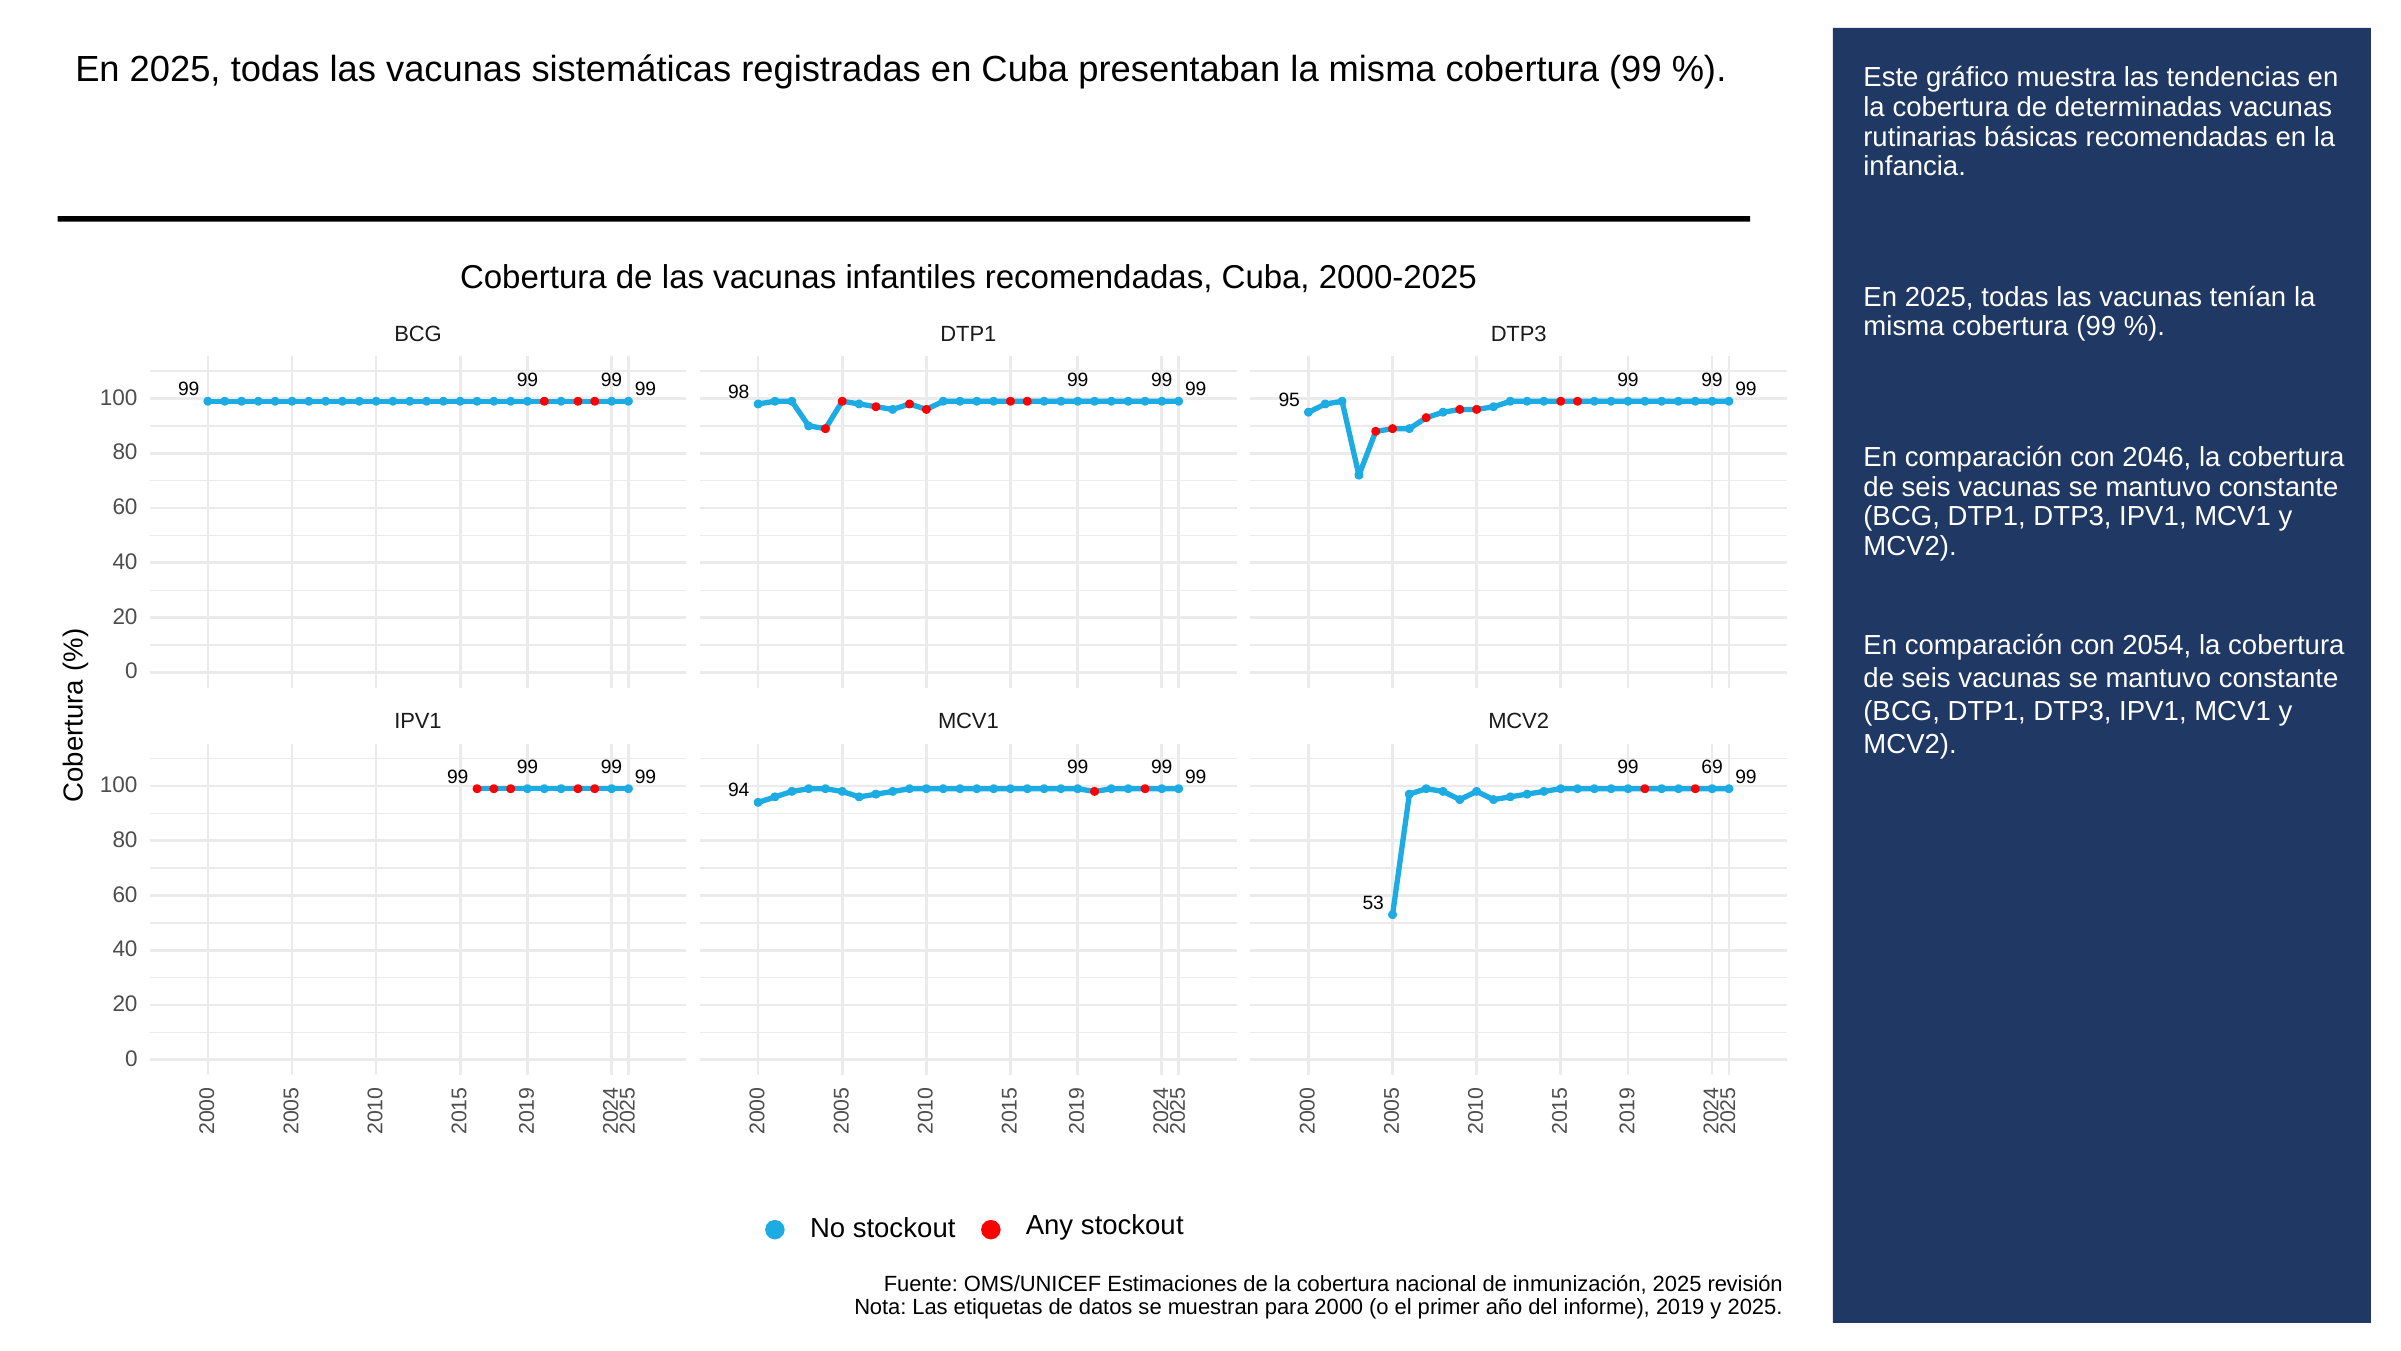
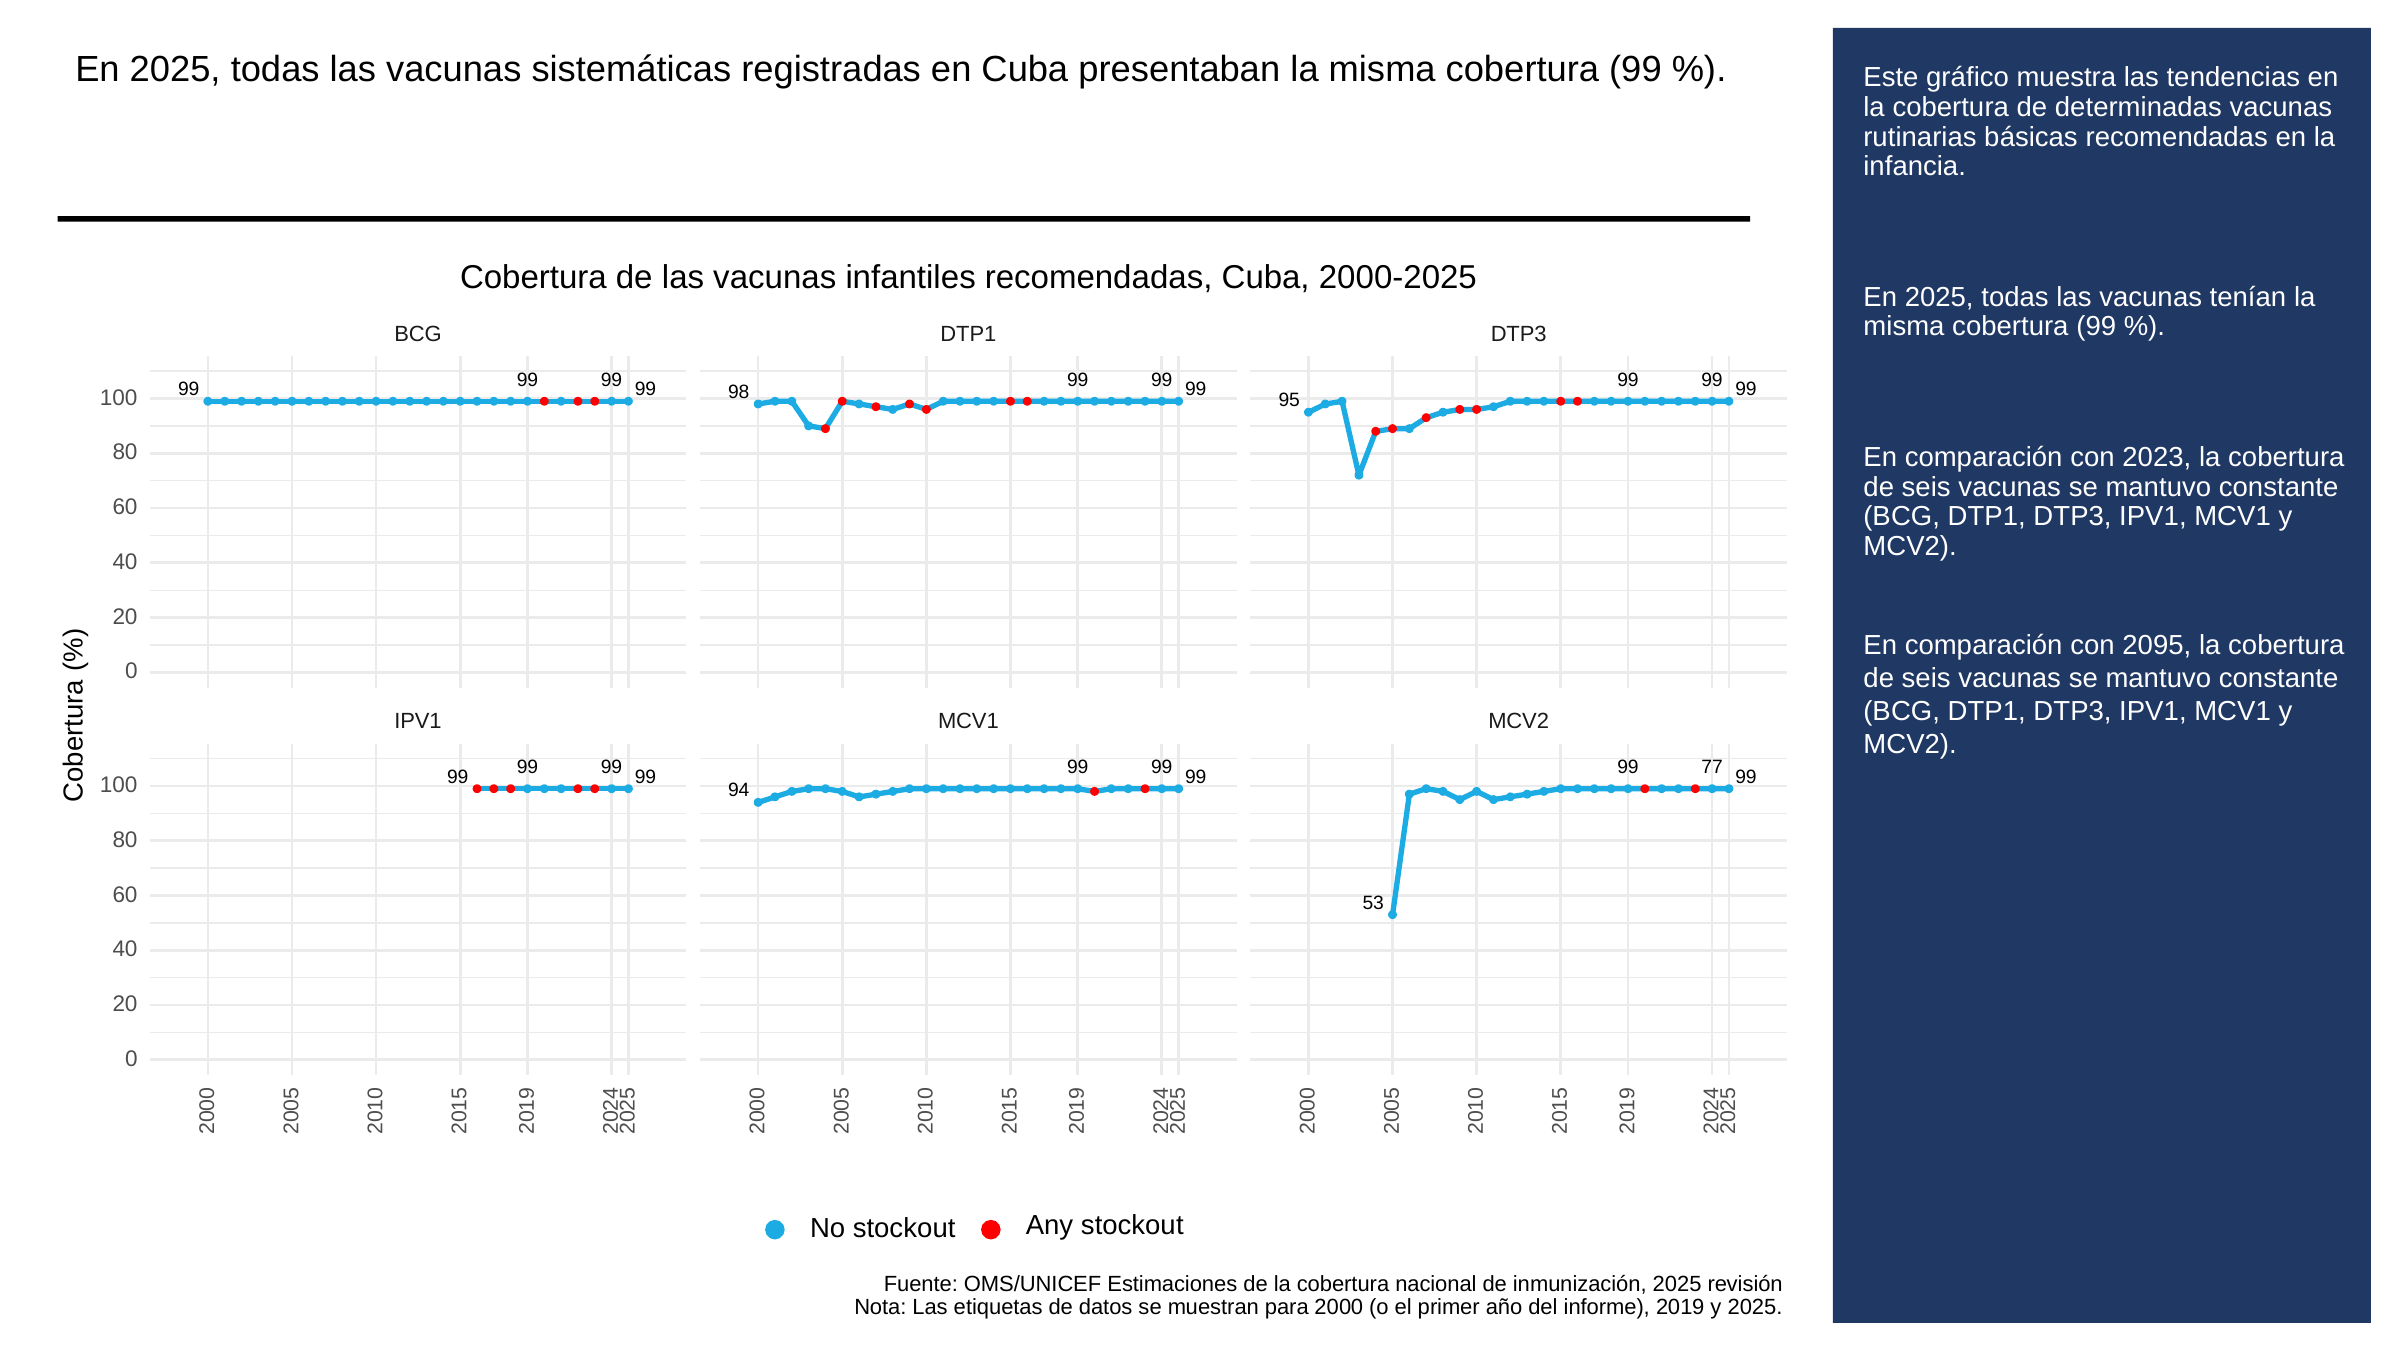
2046: 2046 -> 2023 (2157, 457)
2054: 2054 -> 2095 (2157, 645)
69: 69 -> 77 (1712, 767)
